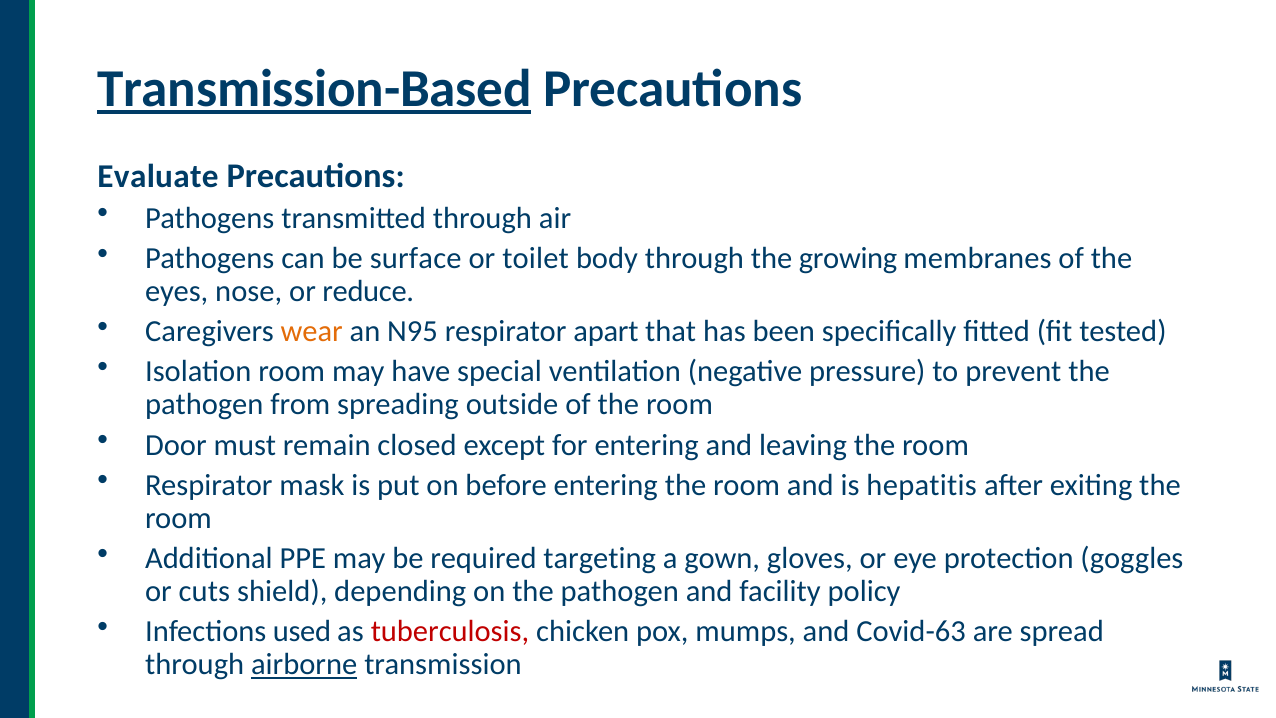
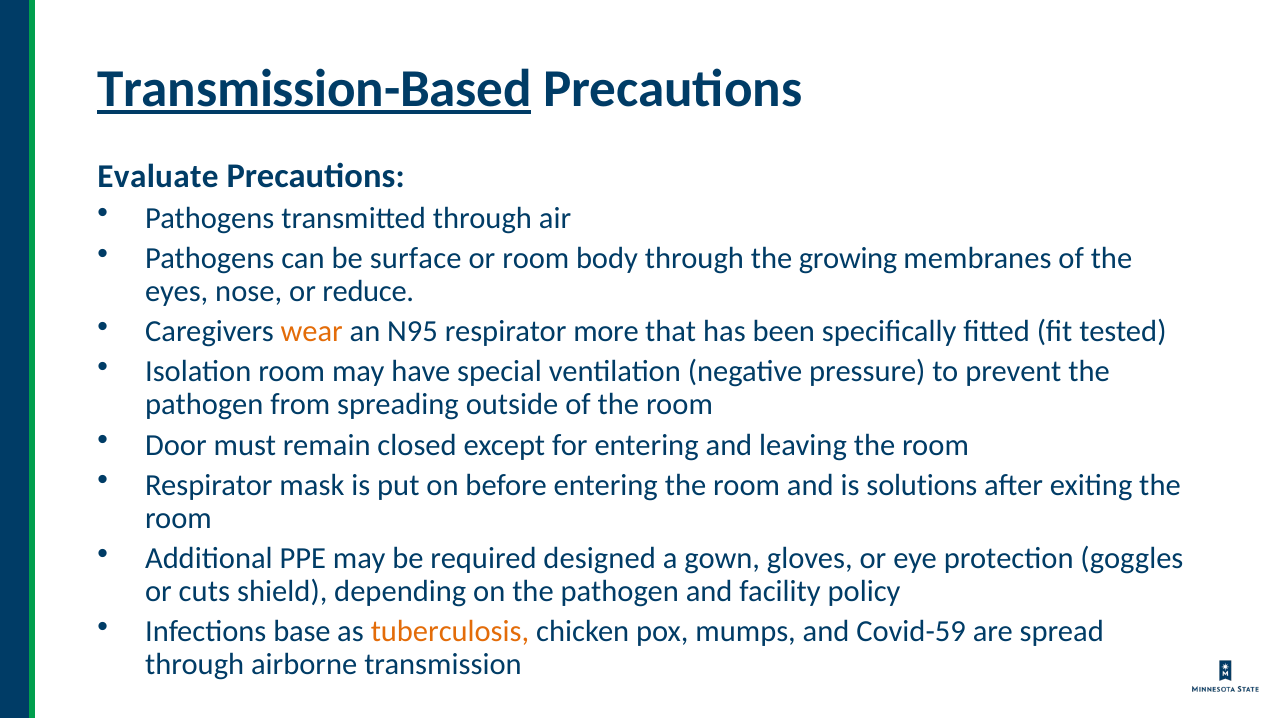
or toilet: toilet -> room (536, 258)
apart: apart -> more (606, 332)
hepatitis: hepatitis -> solutions (922, 485)
targeting: targeting -> designed (600, 558)
used: used -> base (302, 631)
tuberculosis colour: red -> orange (450, 631)
Covid-63: Covid-63 -> Covid-59 (911, 631)
airborne underline: present -> none (304, 664)
